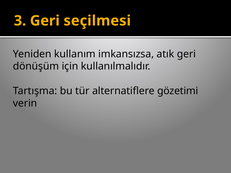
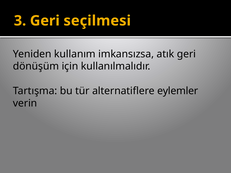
gözetimi: gözetimi -> eylemler (178, 91)
